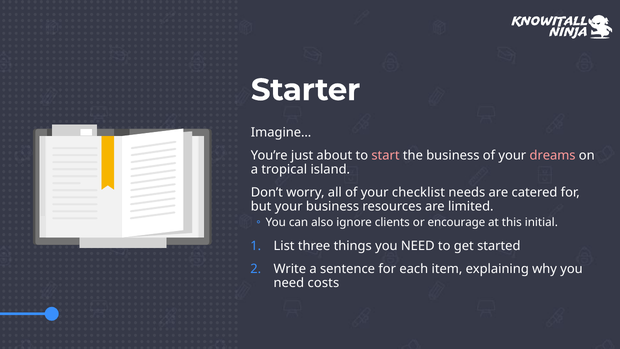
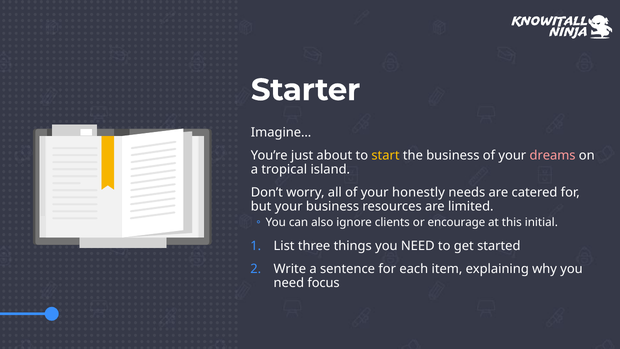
start colour: pink -> yellow (385, 155)
checklist: checklist -> honestly (418, 192)
costs: costs -> focus (324, 283)
